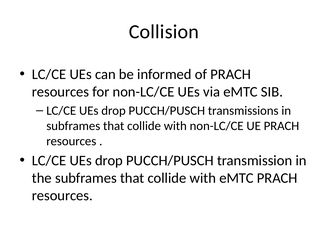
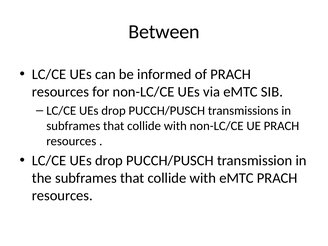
Collision: Collision -> Between (164, 32)
